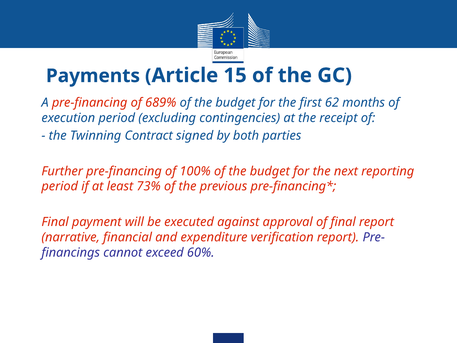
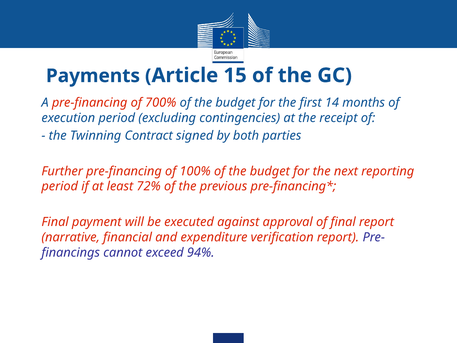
689%: 689% -> 700% (161, 103)
62: 62 -> 14 (332, 103)
73%: 73% -> 72% (149, 186)
60%: 60% -> 94% (201, 252)
